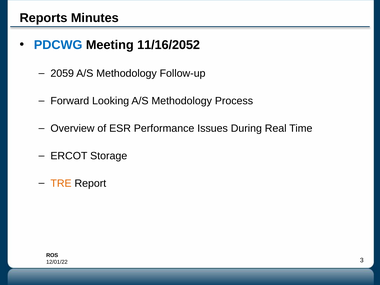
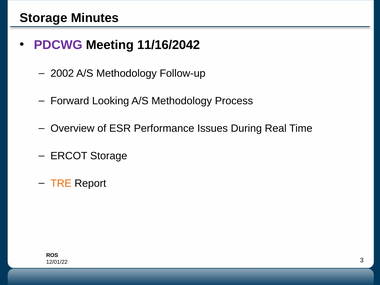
Reports: Reports -> Storage (43, 18)
PDCWG colour: blue -> purple (58, 45)
11/16/2052: 11/16/2052 -> 11/16/2042 (169, 45)
2059: 2059 -> 2002 (62, 73)
